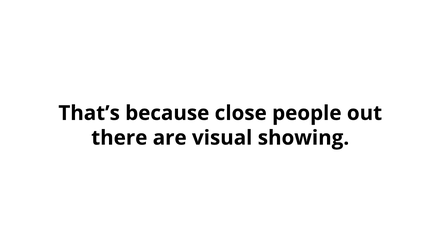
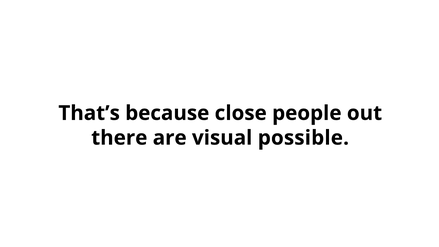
showing: showing -> possible (303, 138)
